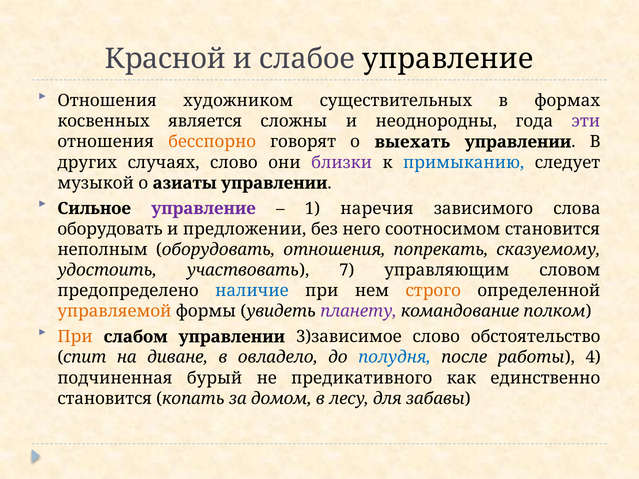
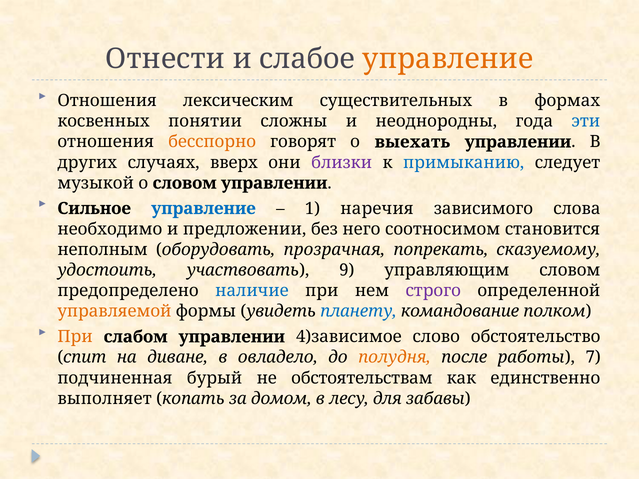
Красной: Красной -> Отнести (165, 59)
управление colour: black -> orange (448, 59)
художником: художником -> лексическим (238, 101)
является: является -> понятии (205, 121)
эти colour: purple -> blue (586, 121)
случаях слово: слово -> вверх (234, 163)
о азиаты: азиаты -> словом (185, 183)
управление colour: purple -> blue (203, 209)
оборудовать: оборудовать -> необходимо (110, 229)
оборудовать отношения: отношения -> прозрачная (334, 250)
7: 7 -> 9 (347, 270)
строго colour: orange -> purple (433, 291)
планету colour: purple -> blue (358, 312)
3)зависимое: 3)зависимое -> 4)зависимое (349, 337)
полудня colour: blue -> orange (394, 358)
4: 4 -> 7 (593, 358)
предикативного: предикативного -> обстоятельствам (362, 378)
становится: становится -> выполняет (105, 399)
